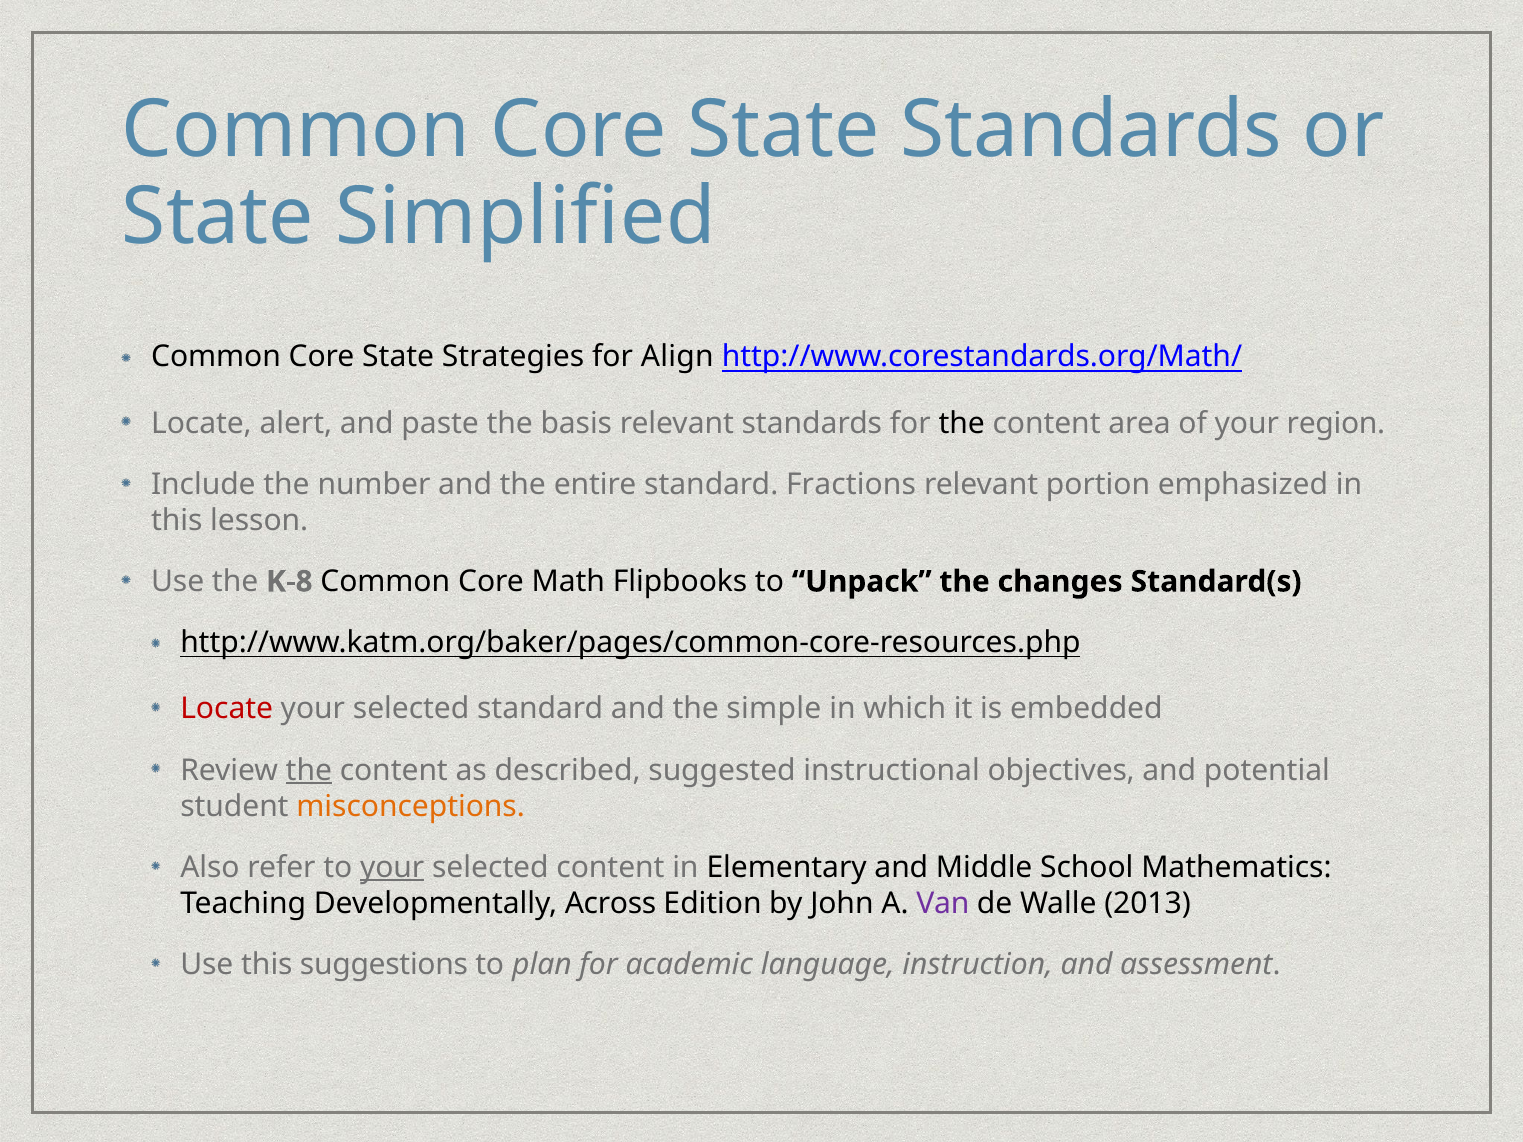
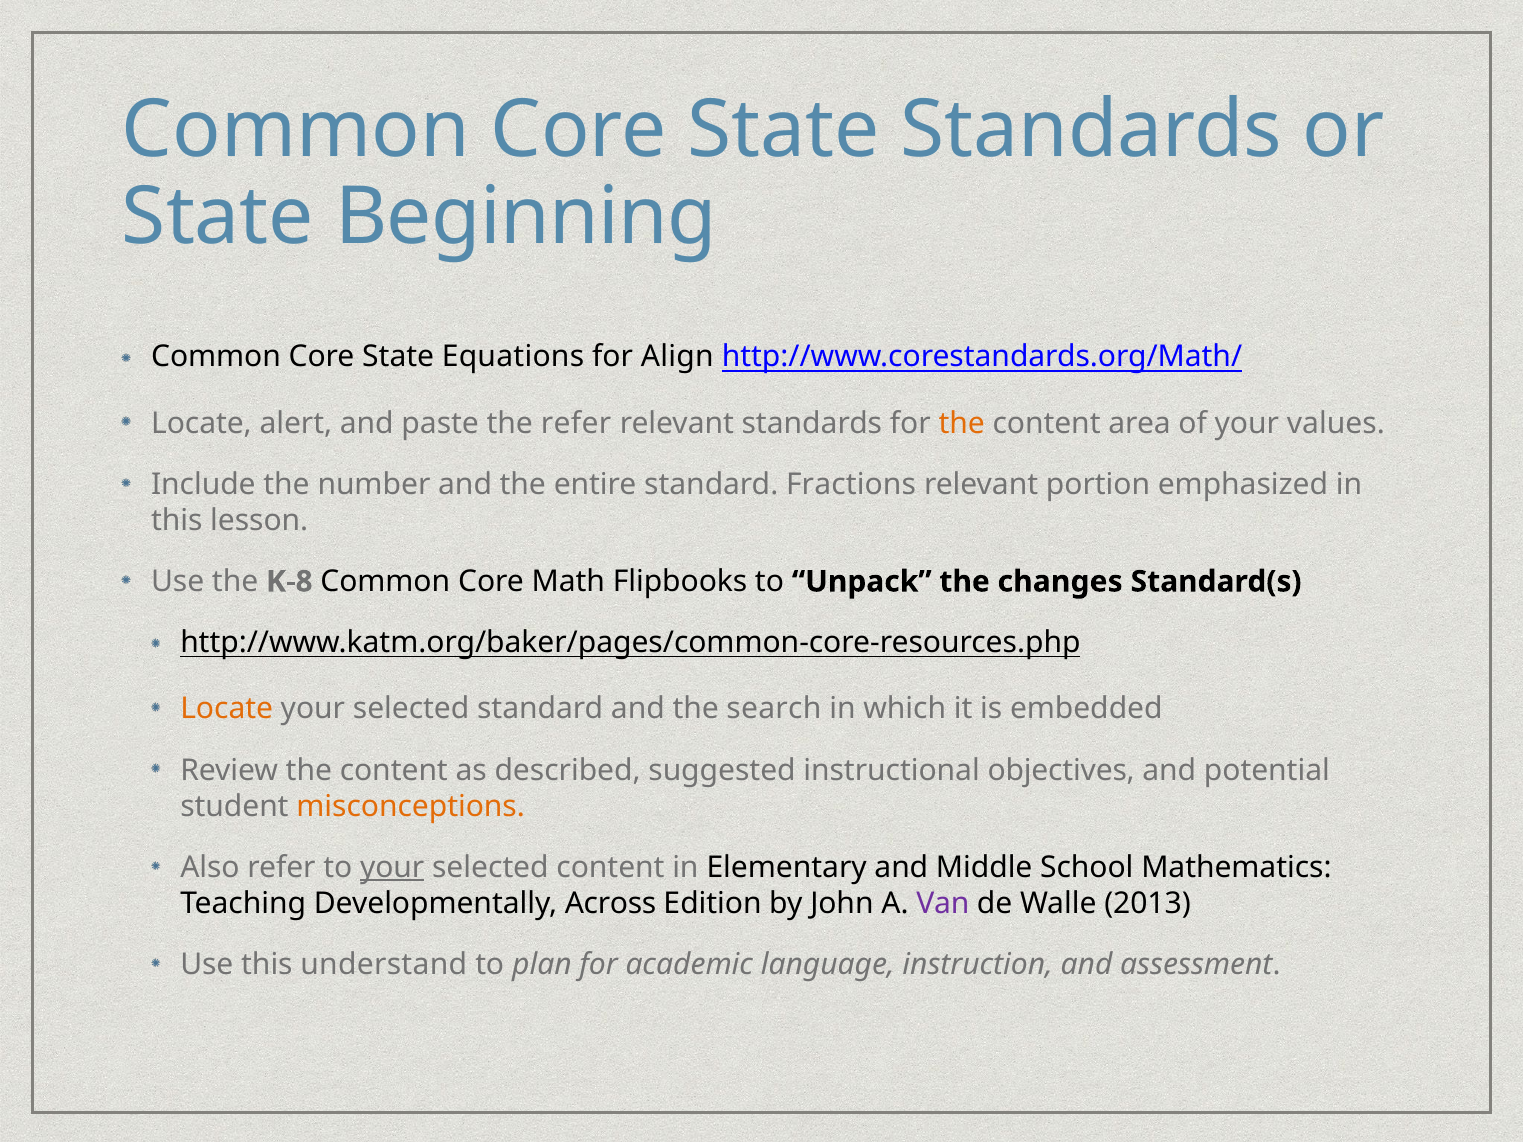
Simplified: Simplified -> Beginning (526, 217)
Strategies: Strategies -> Equations (513, 357)
the basis: basis -> refer (576, 423)
the colour: black -> orange (962, 423)
region: region -> values (1336, 423)
Locate colour: red -> orange (227, 709)
simple: simple -> search (774, 709)
the underline: present -> none (309, 770)
suggestions: suggestions -> understand (384, 965)
